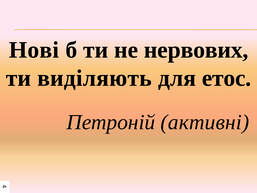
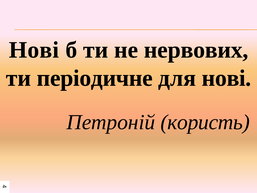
виділяють: виділяють -> періодичне (95, 78)
для етос: етос -> нові (227, 78)
активні: активні -> користь (205, 122)
